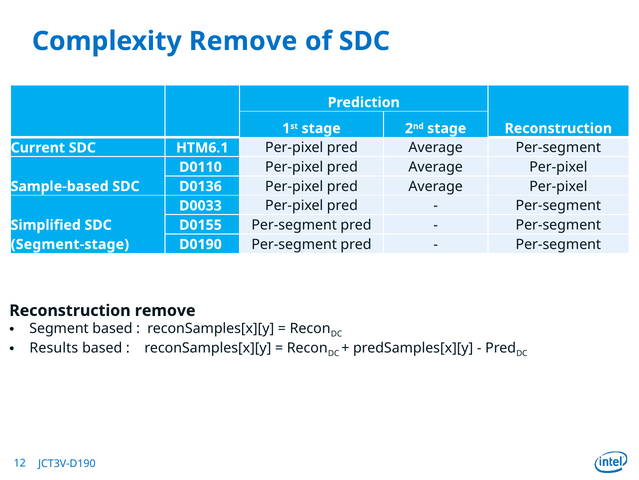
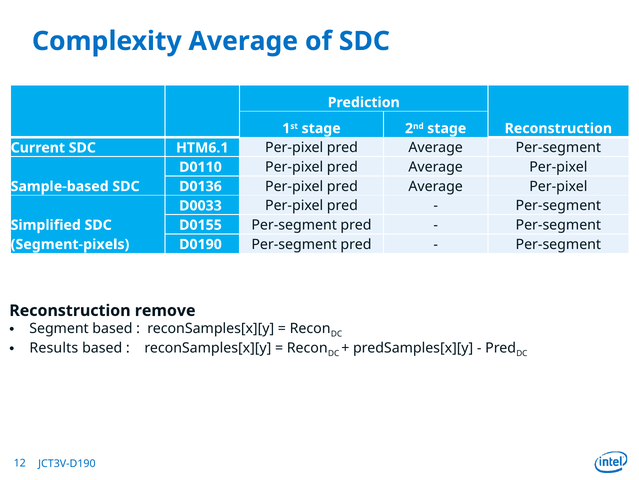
Complexity Remove: Remove -> Average (243, 41)
Segment-stage: Segment-stage -> Segment-pixels (70, 244)
